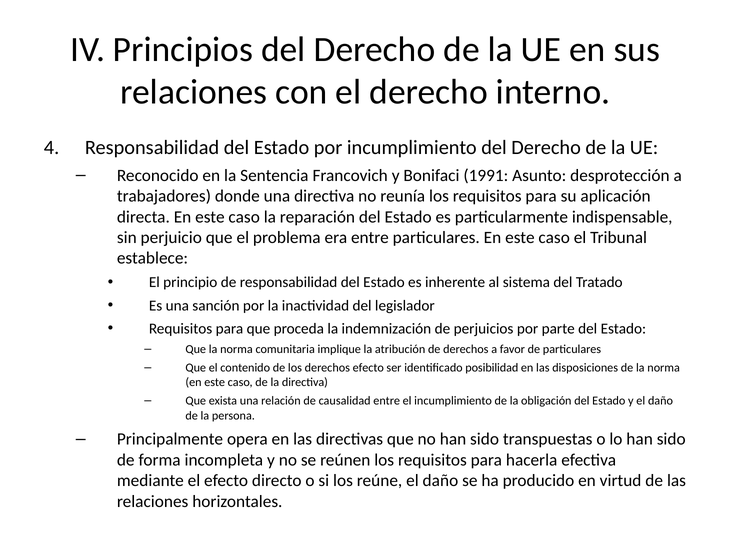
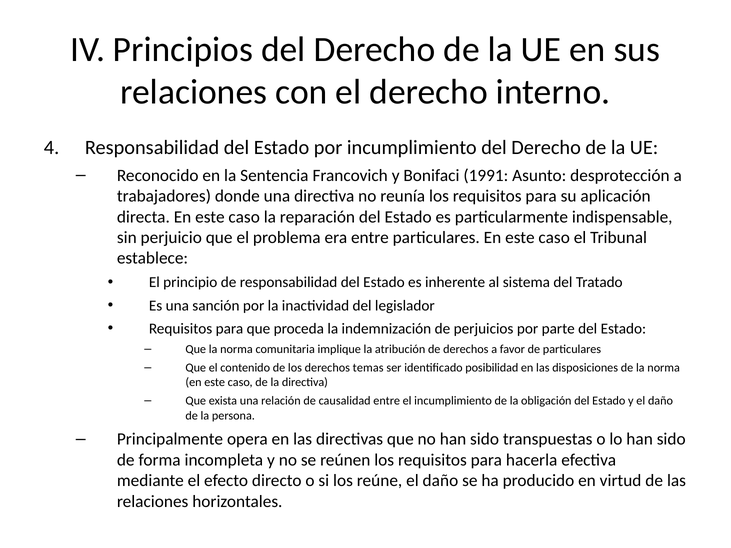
derechos efecto: efecto -> temas (368, 368)
